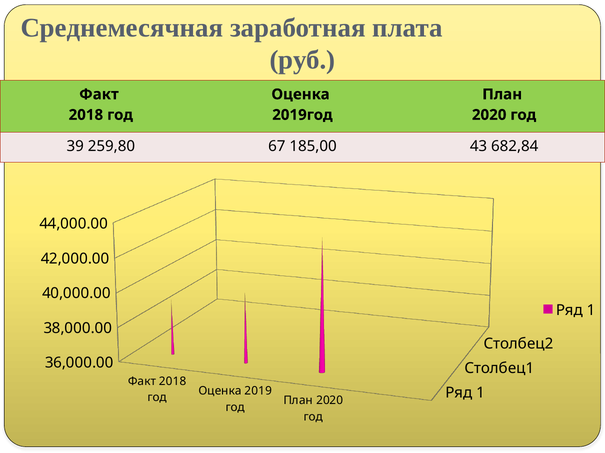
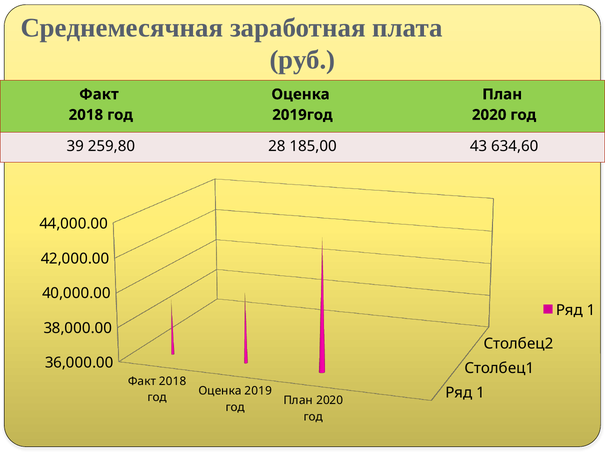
67: 67 -> 28 (277, 147)
682,84: 682,84 -> 634,60 (515, 147)
